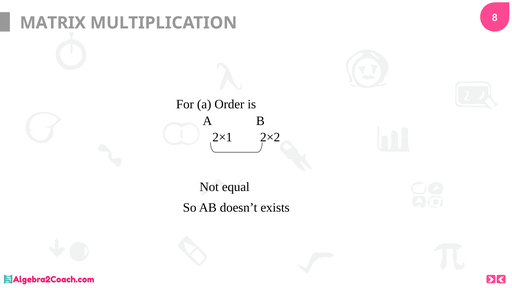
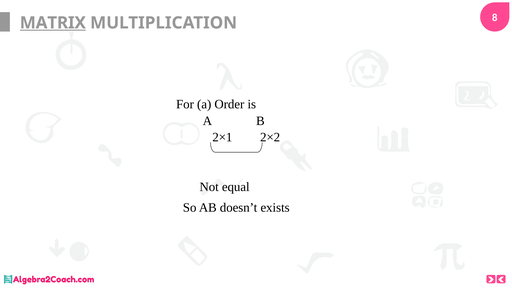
MATRIX underline: none -> present (53, 23)
